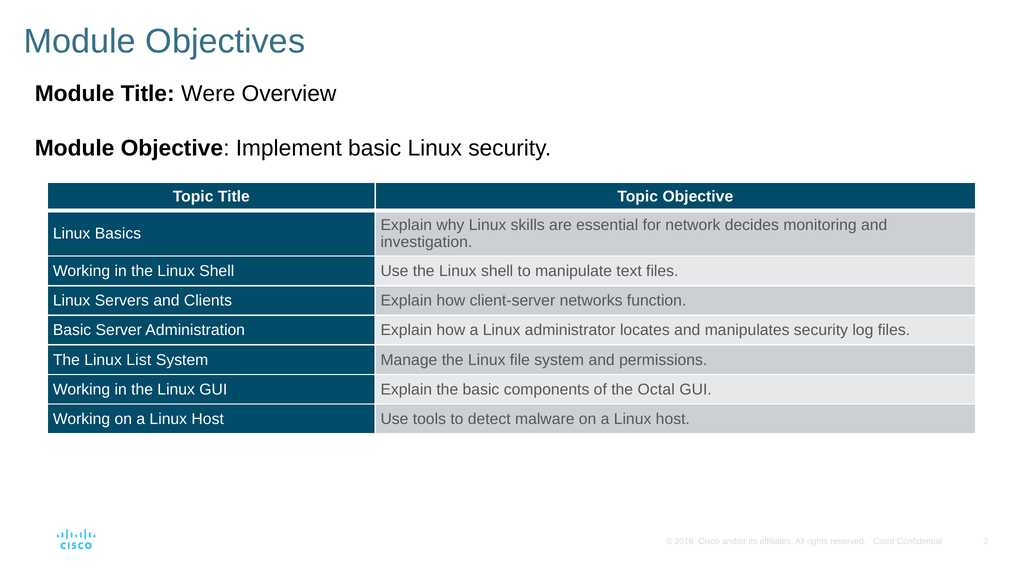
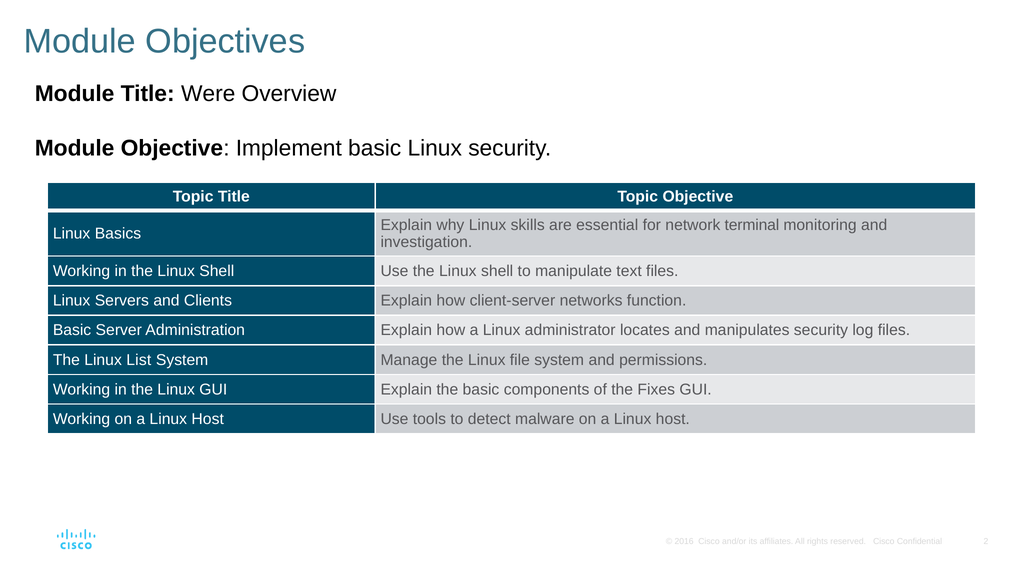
decides: decides -> terminal (752, 225)
Octal: Octal -> Fixes (656, 390)
